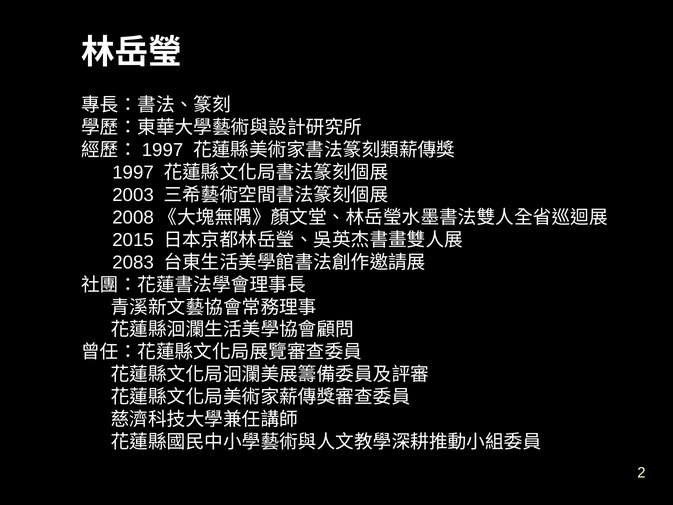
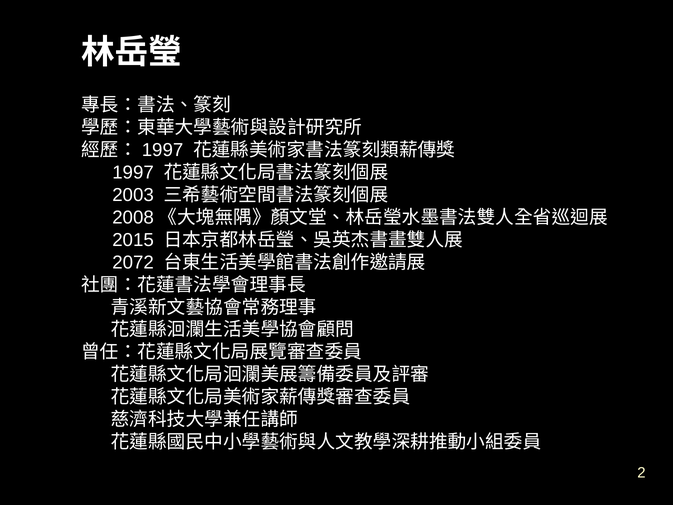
2083: 2083 -> 2072 (133, 262)
